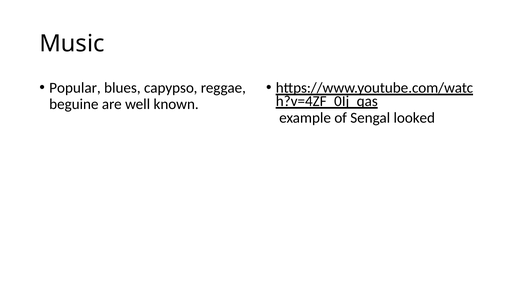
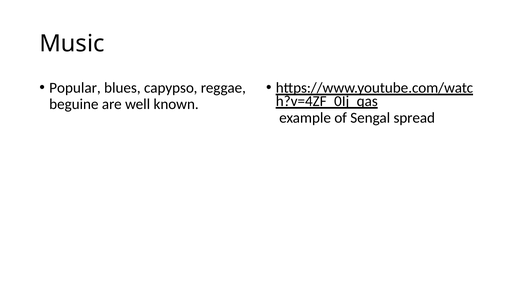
looked: looked -> spread (414, 117)
